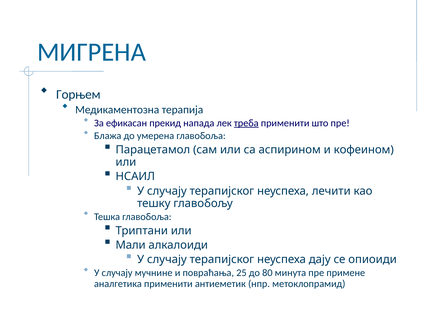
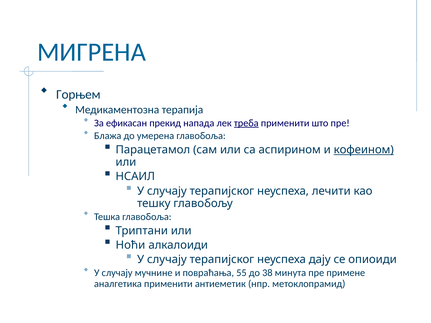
кофеином underline: none -> present (364, 150)
Мали: Мали -> Ноћи (130, 245)
25: 25 -> 55 (241, 273)
80: 80 -> 38 (267, 273)
